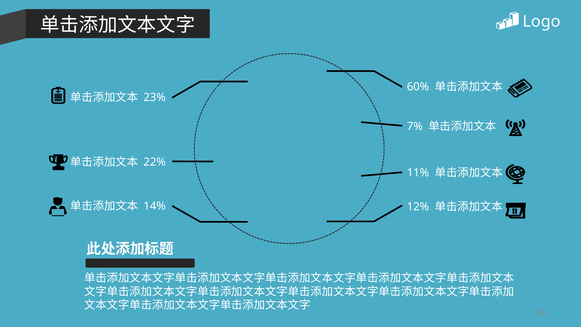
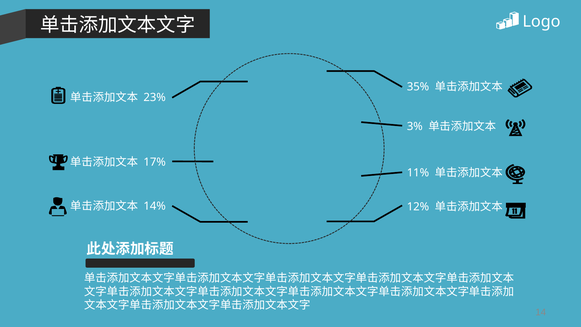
60%: 60% -> 35% (418, 87)
7%: 7% -> 3% (415, 126)
22%: 22% -> 17% (155, 162)
